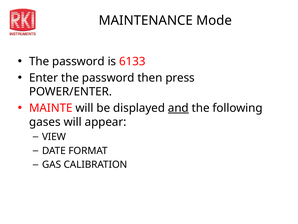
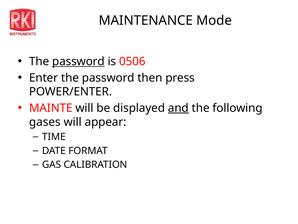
password underline: none -> present (78, 61)
6133: 6133 -> 0506 (132, 61)
VIEW: VIEW -> TIME (54, 136)
